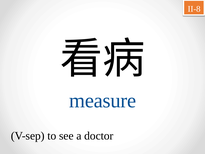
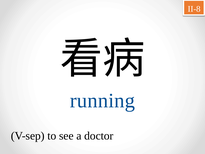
measure: measure -> running (102, 100)
